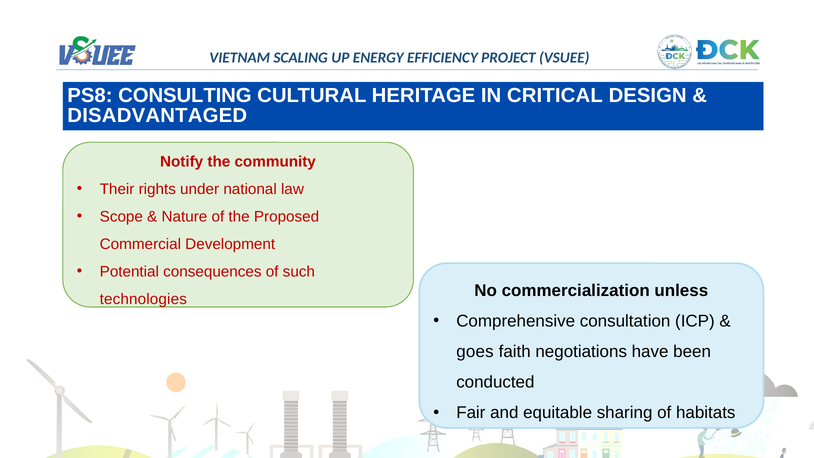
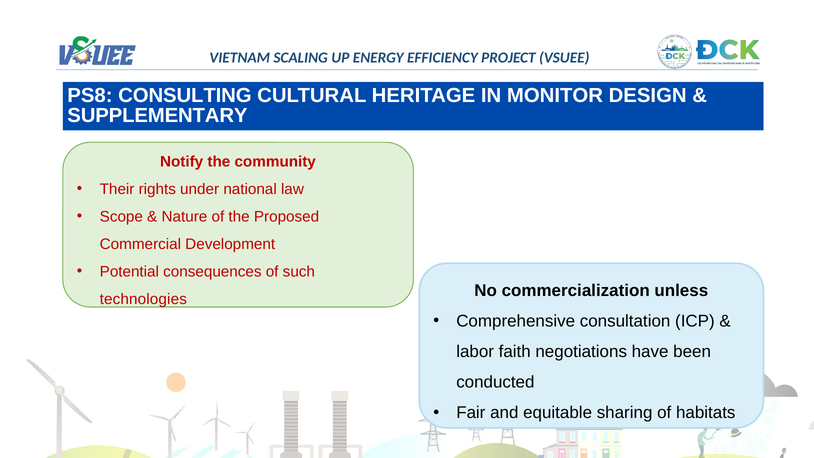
CRITICAL: CRITICAL -> MONITOR (555, 95)
DISADVANTAGED: DISADVANTAGED -> SUPPLEMENTARY (157, 116)
goes: goes -> labor (475, 352)
